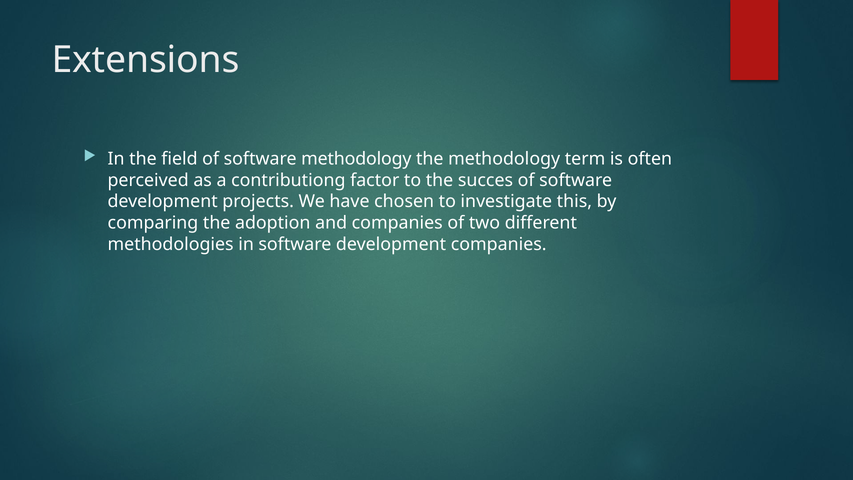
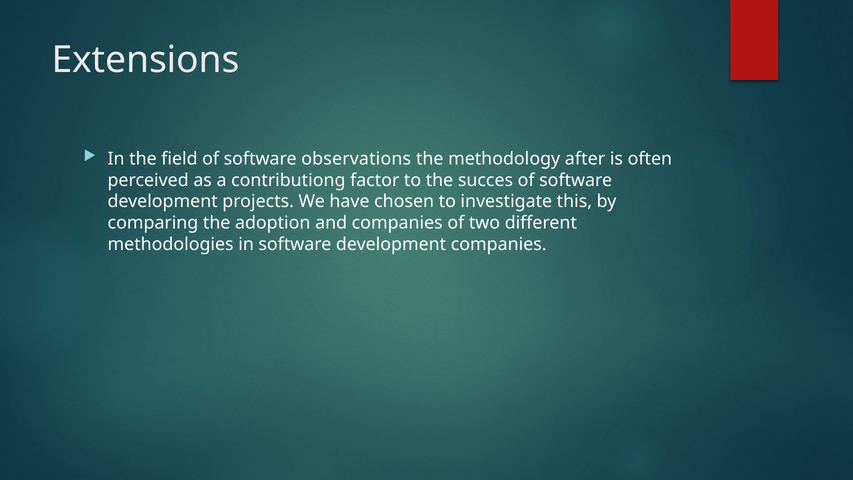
software methodology: methodology -> observations (356, 159)
term: term -> after (585, 159)
